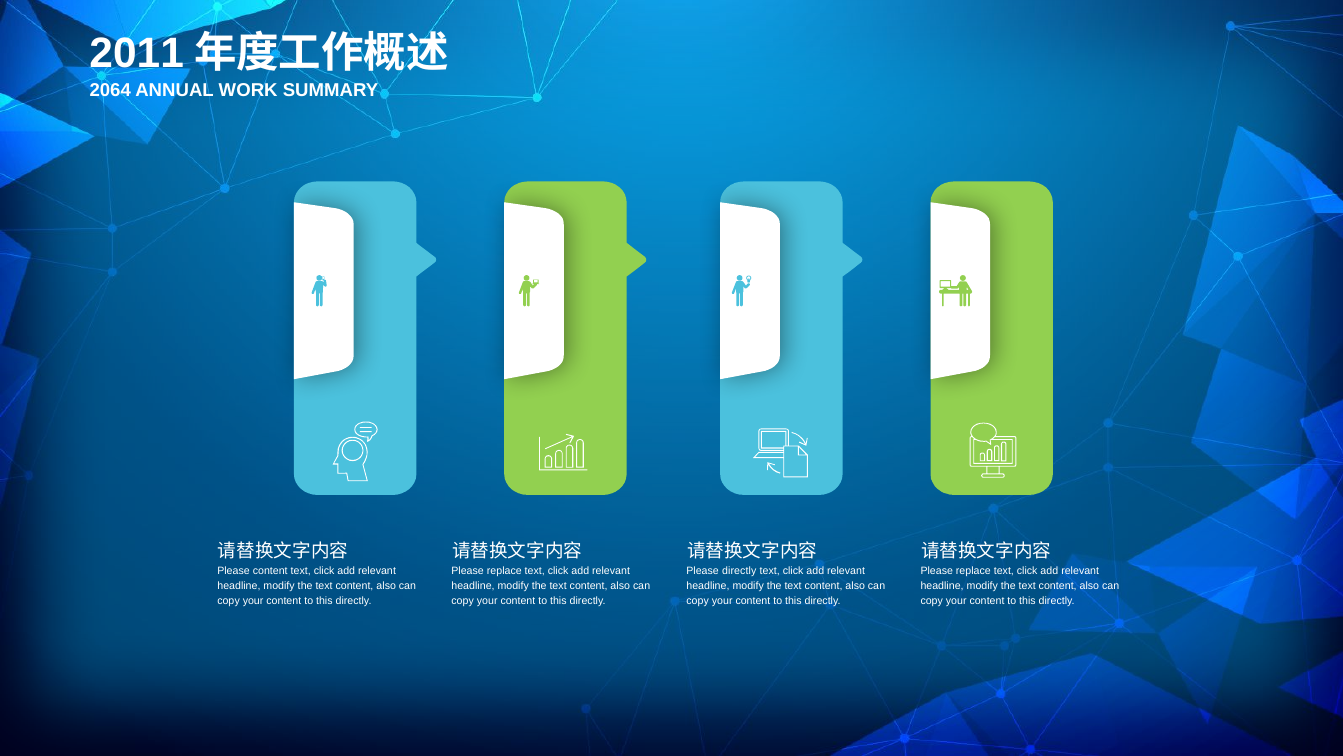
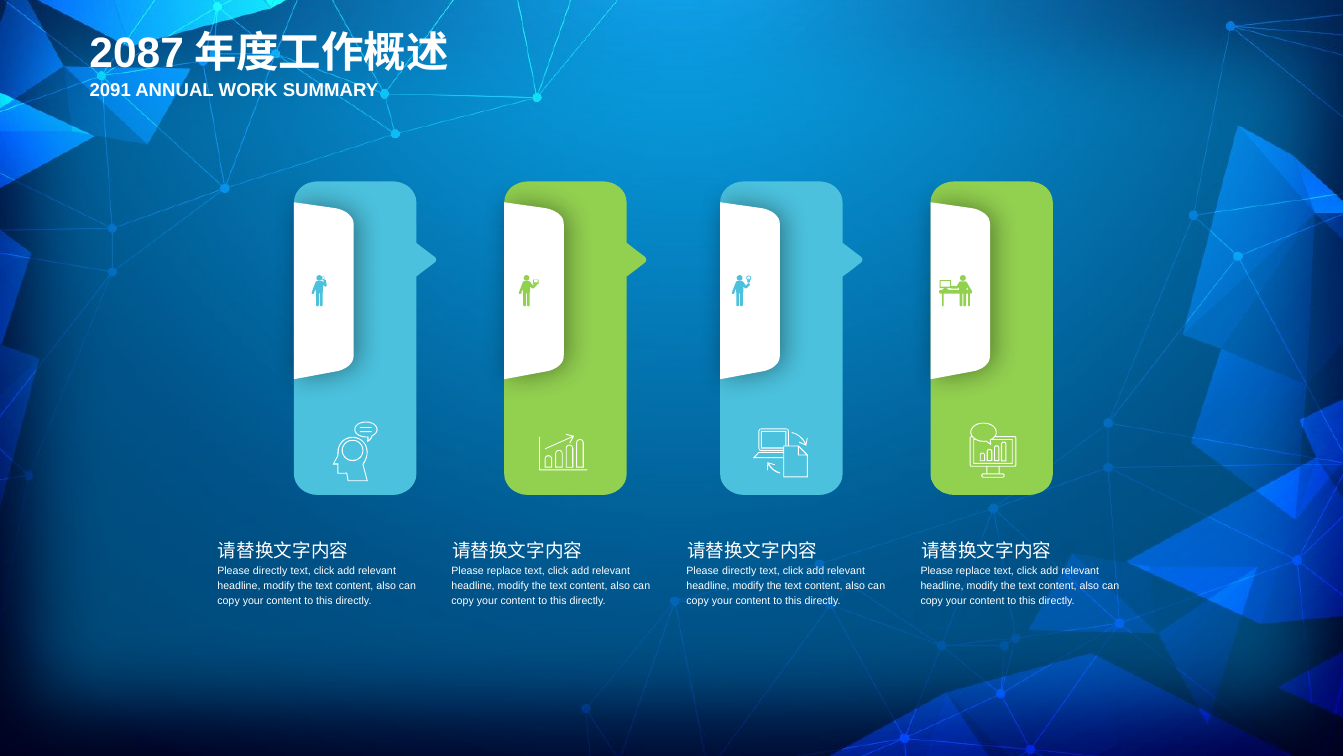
2011: 2011 -> 2087 (137, 53)
2064: 2064 -> 2091 (110, 90)
content: content -> directly (270, 570)
